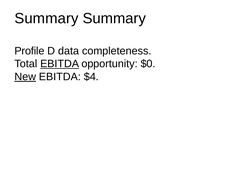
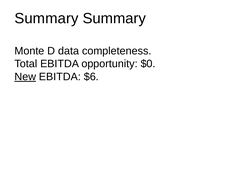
Profile: Profile -> Monte (29, 51)
EBITDA underline: present -> none (60, 64)
$4: $4 -> $6 (91, 77)
